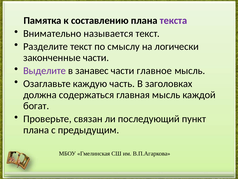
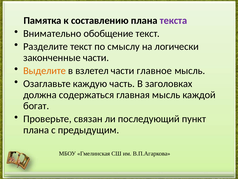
называется: называется -> обобщение (108, 33)
Выделите colour: purple -> orange (45, 70)
занавес: занавес -> взлетел (92, 70)
